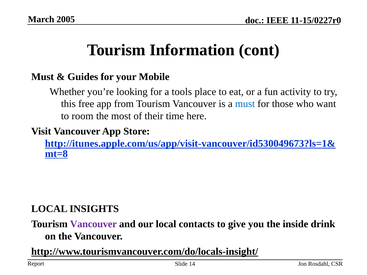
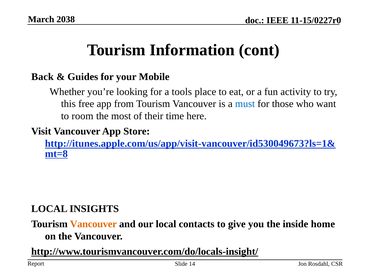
2005: 2005 -> 2038 (66, 19)
Must: Must -> Back (43, 77)
Vancouver colour: purple -> orange (93, 224)
drink: drink -> home (323, 224)
